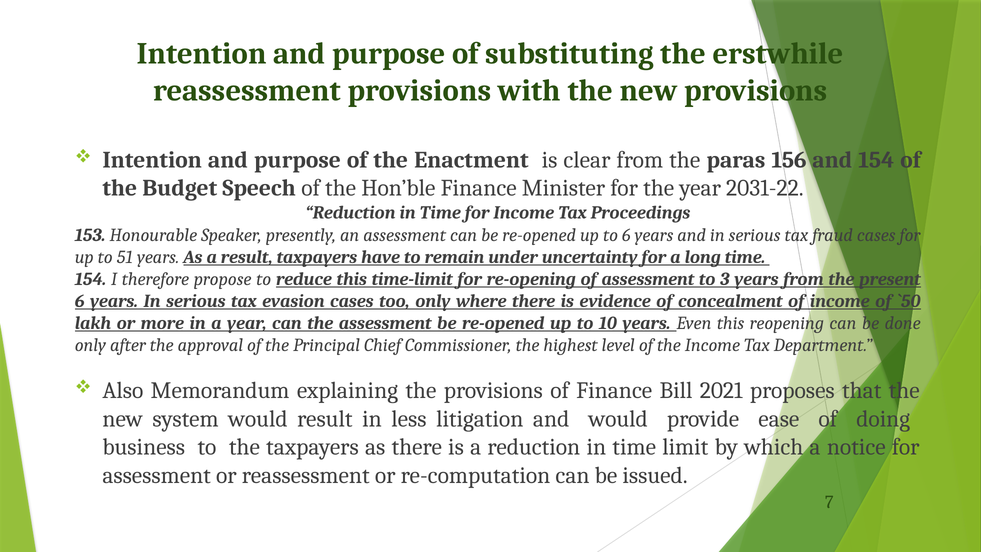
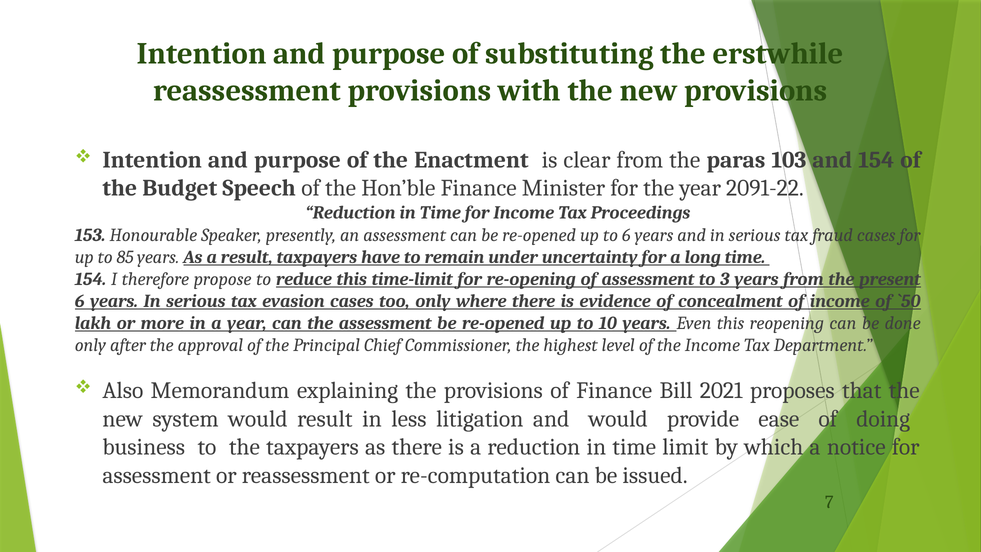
156: 156 -> 103 (789, 160)
2031-22: 2031-22 -> 2091-22 (765, 188)
51: 51 -> 85 (125, 257)
